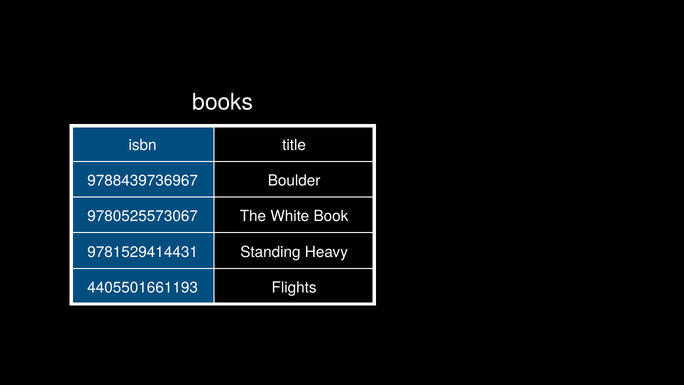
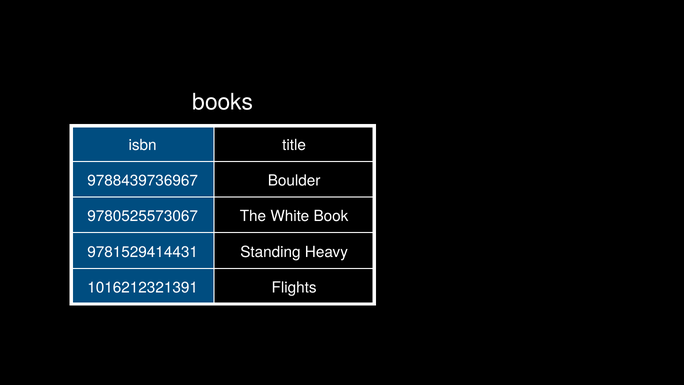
4405501661193: 4405501661193 -> 1016212321391 (143, 288)
